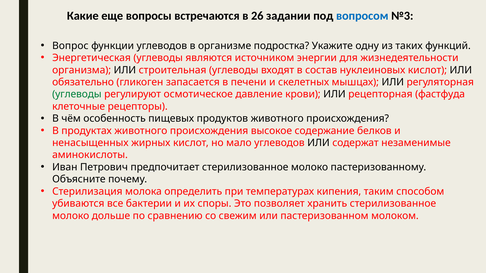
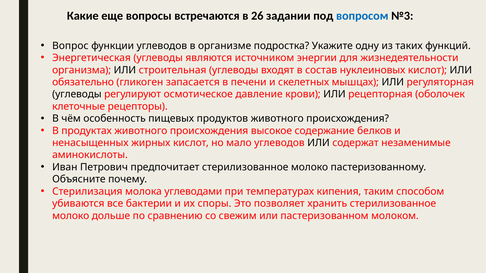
углеводы colour: green -> black (77, 94)
фастфуда: фастфуда -> оболочек (440, 94)
определить: определить -> углеводами (193, 192)
